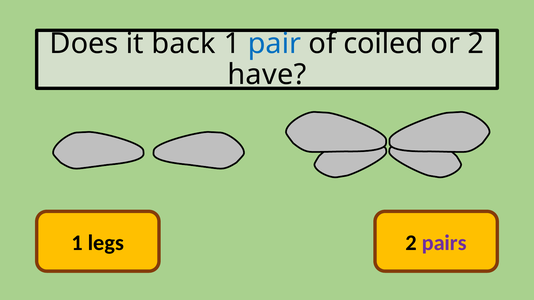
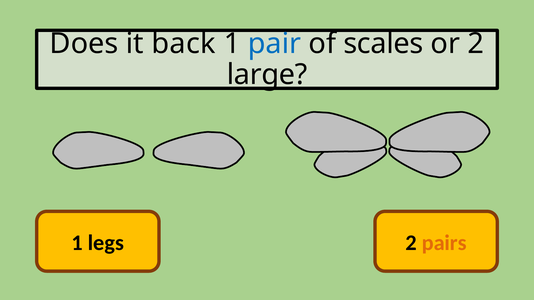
coiled: coiled -> scales (383, 44)
have: have -> large (267, 75)
pairs colour: purple -> orange (444, 243)
